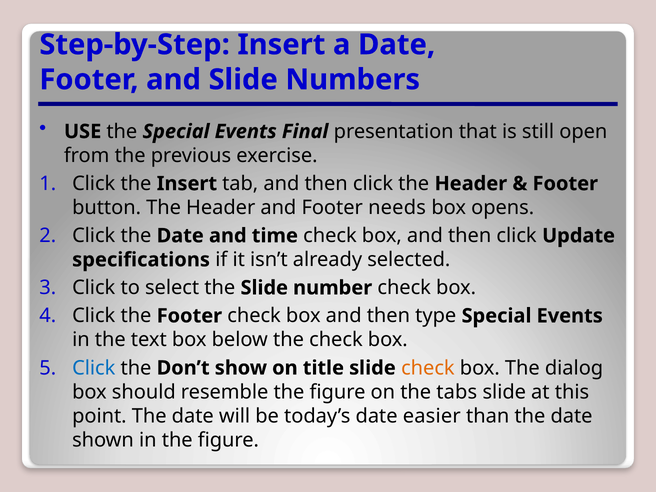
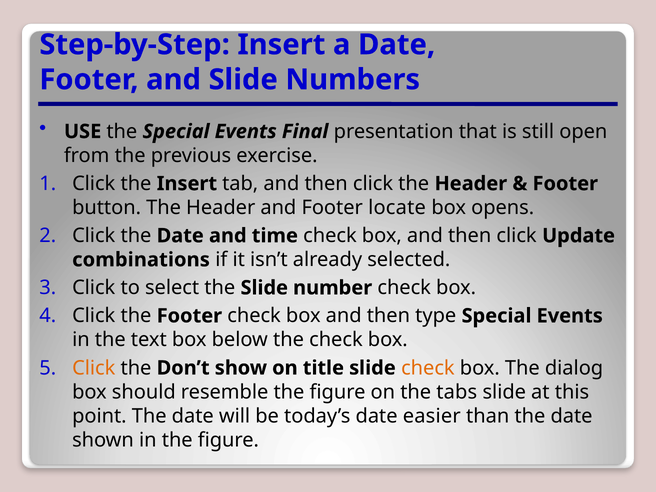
needs: needs -> locate (397, 208)
specifications: specifications -> combinations (141, 260)
Click colour: blue -> orange (94, 368)
